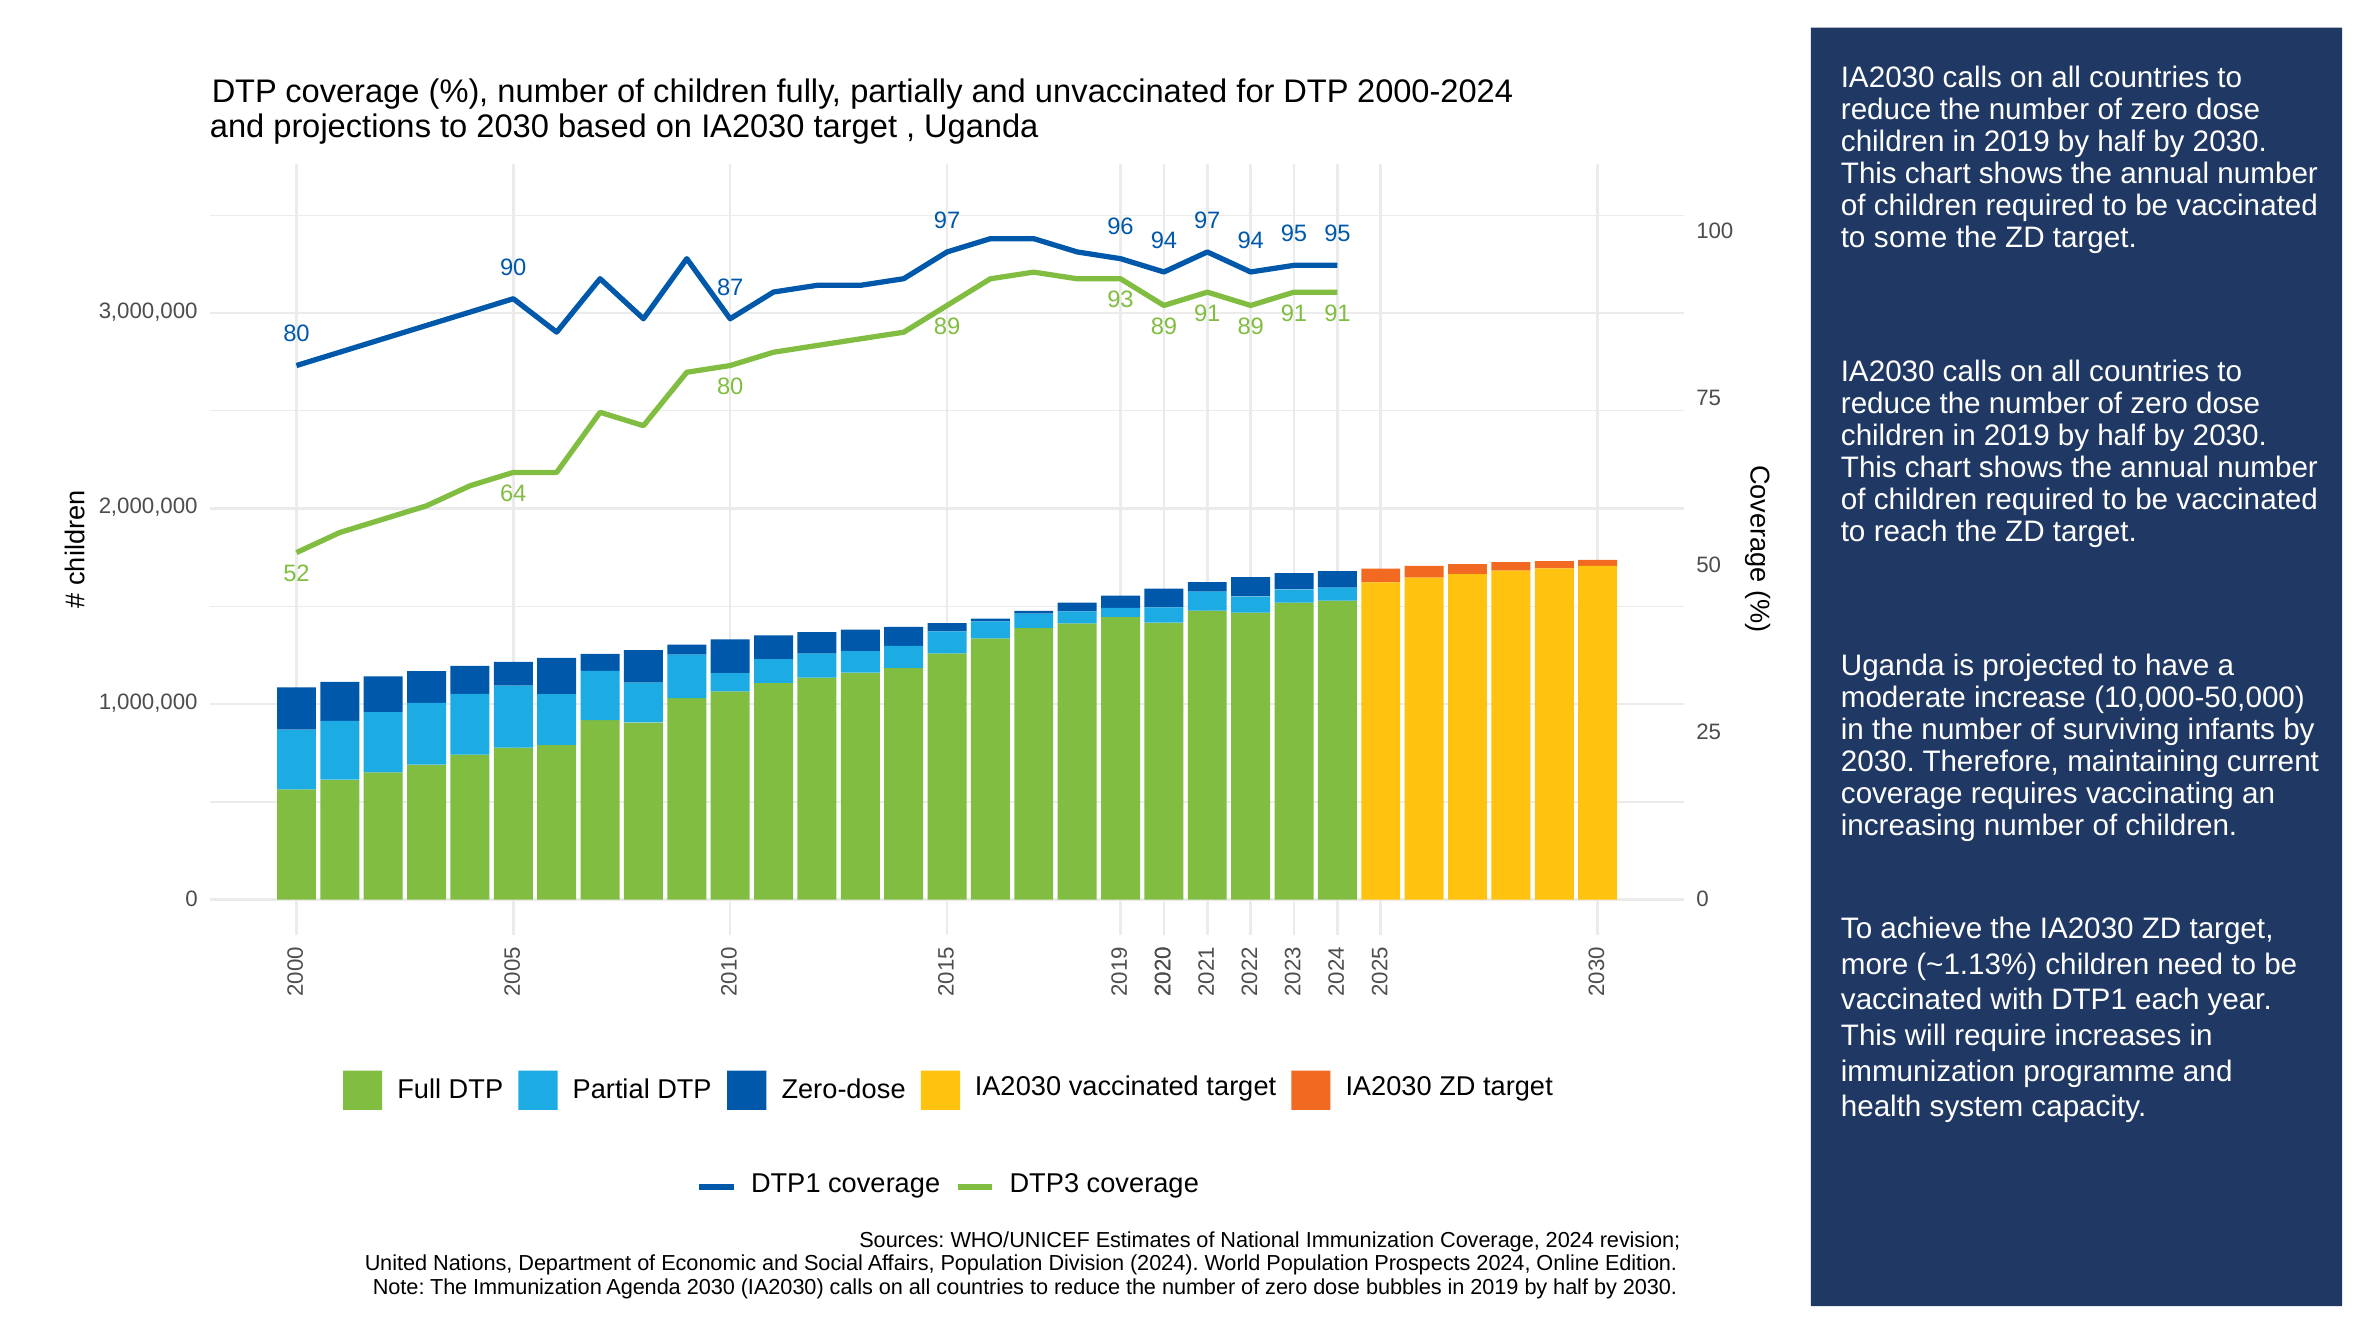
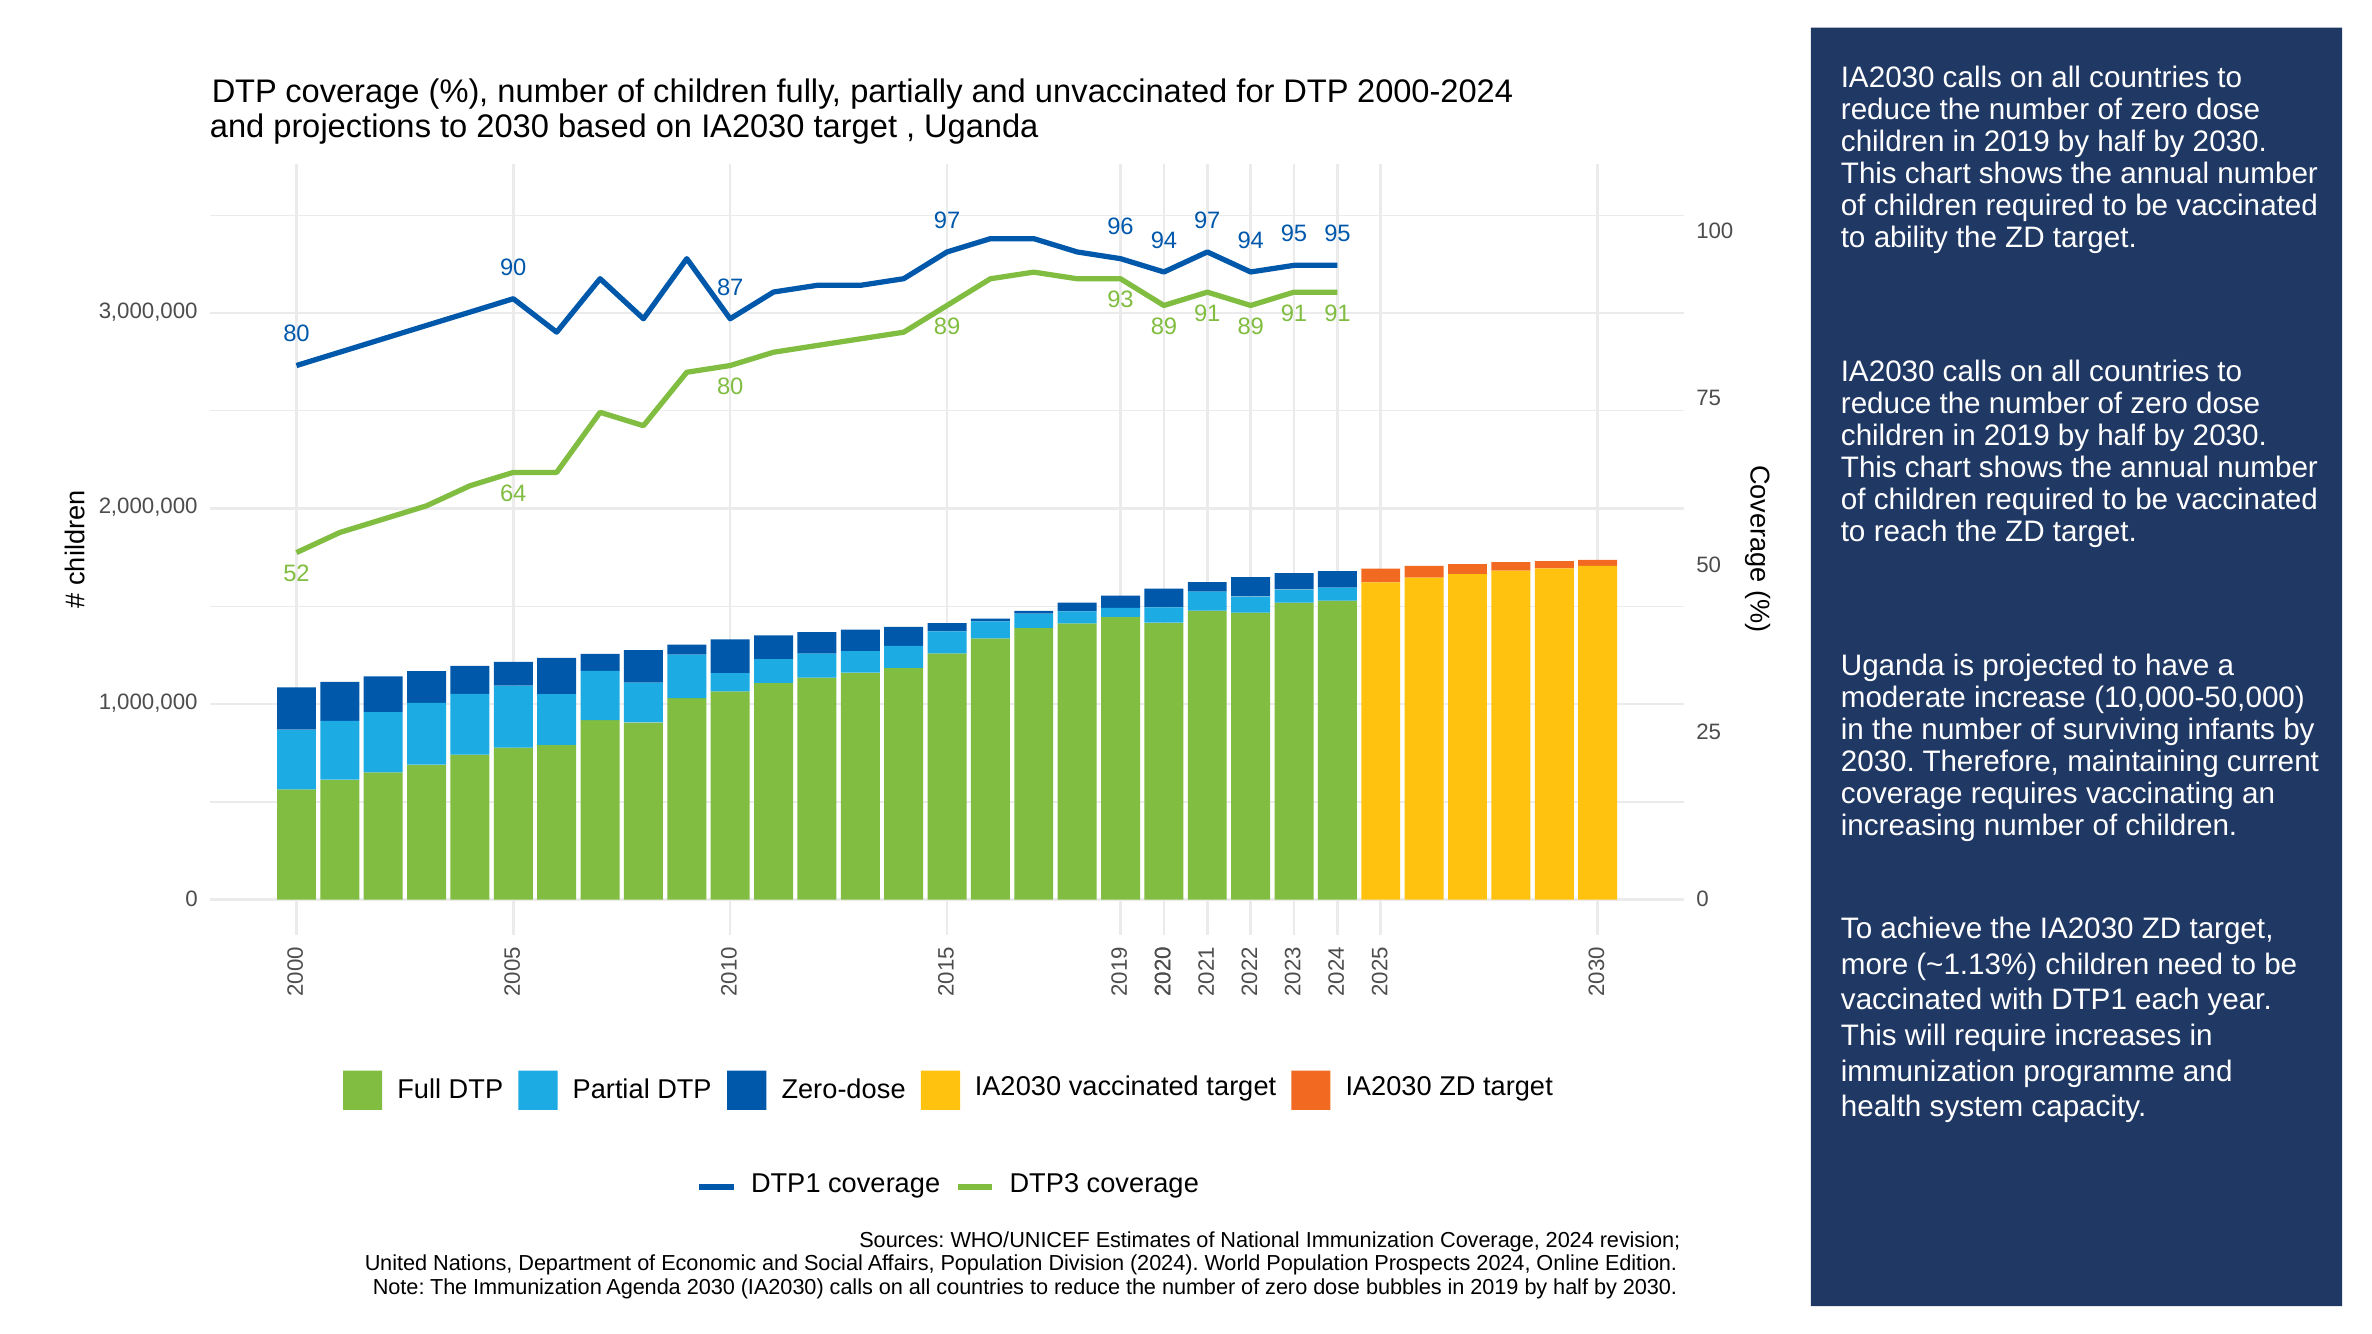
some: some -> ability (1911, 238)
